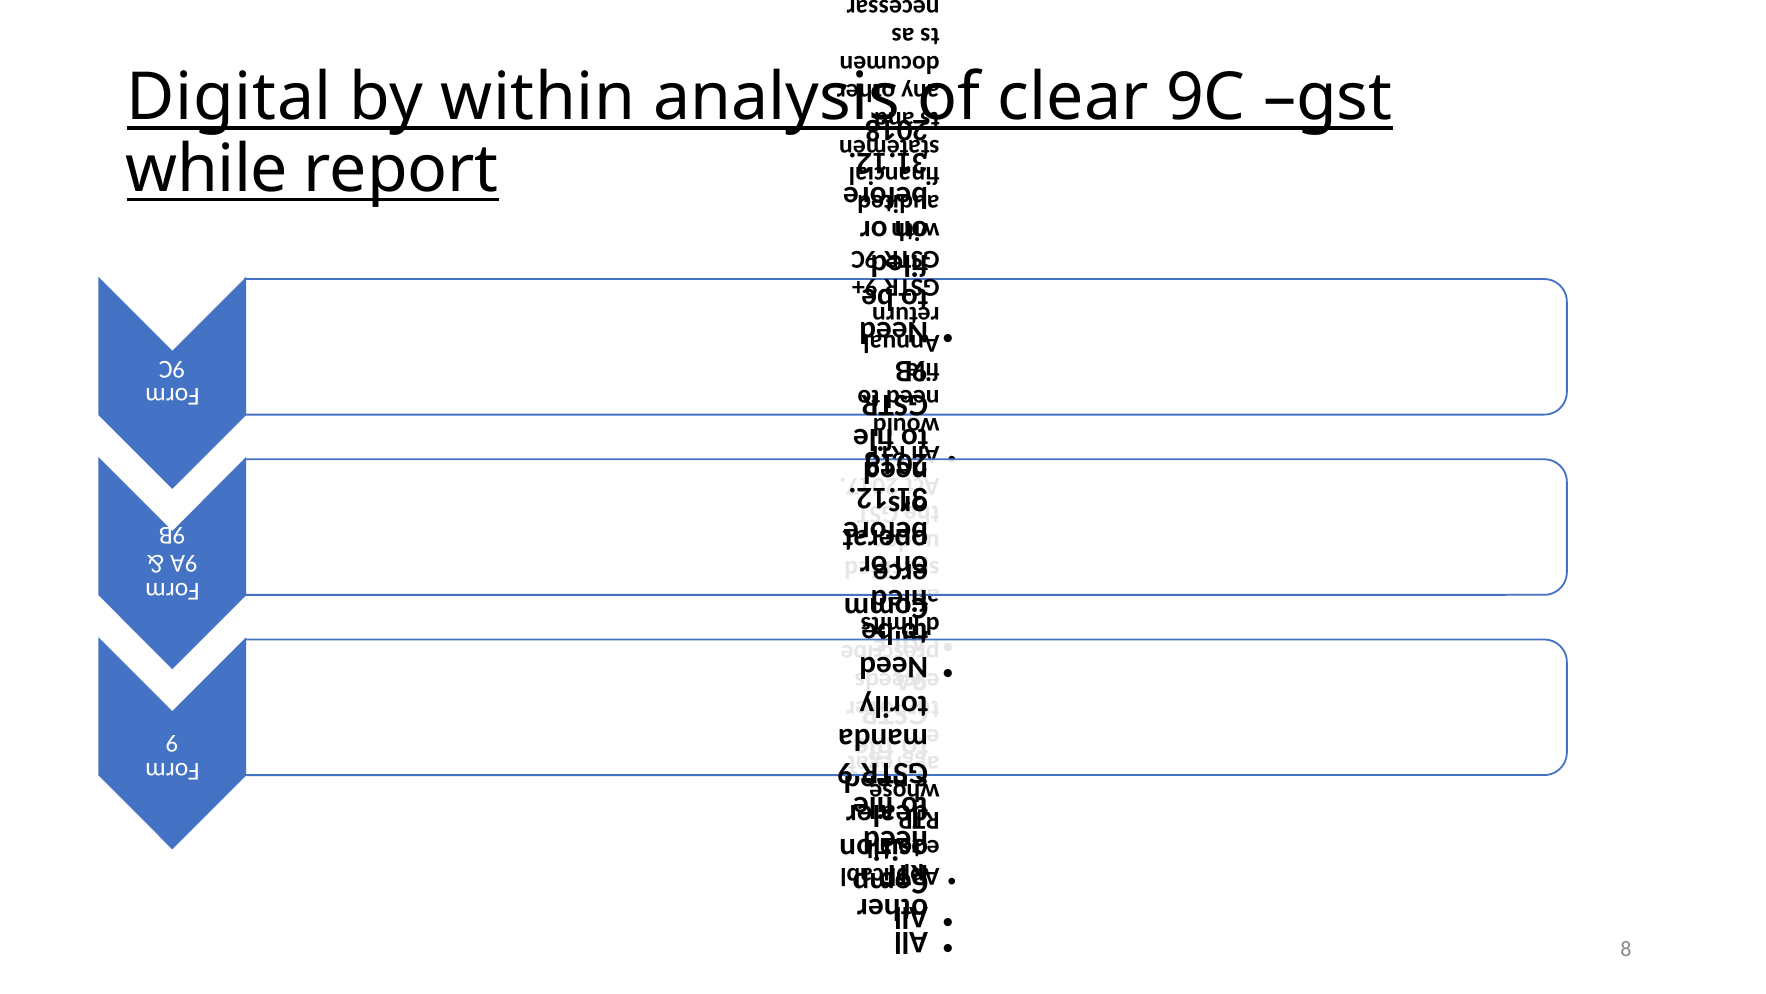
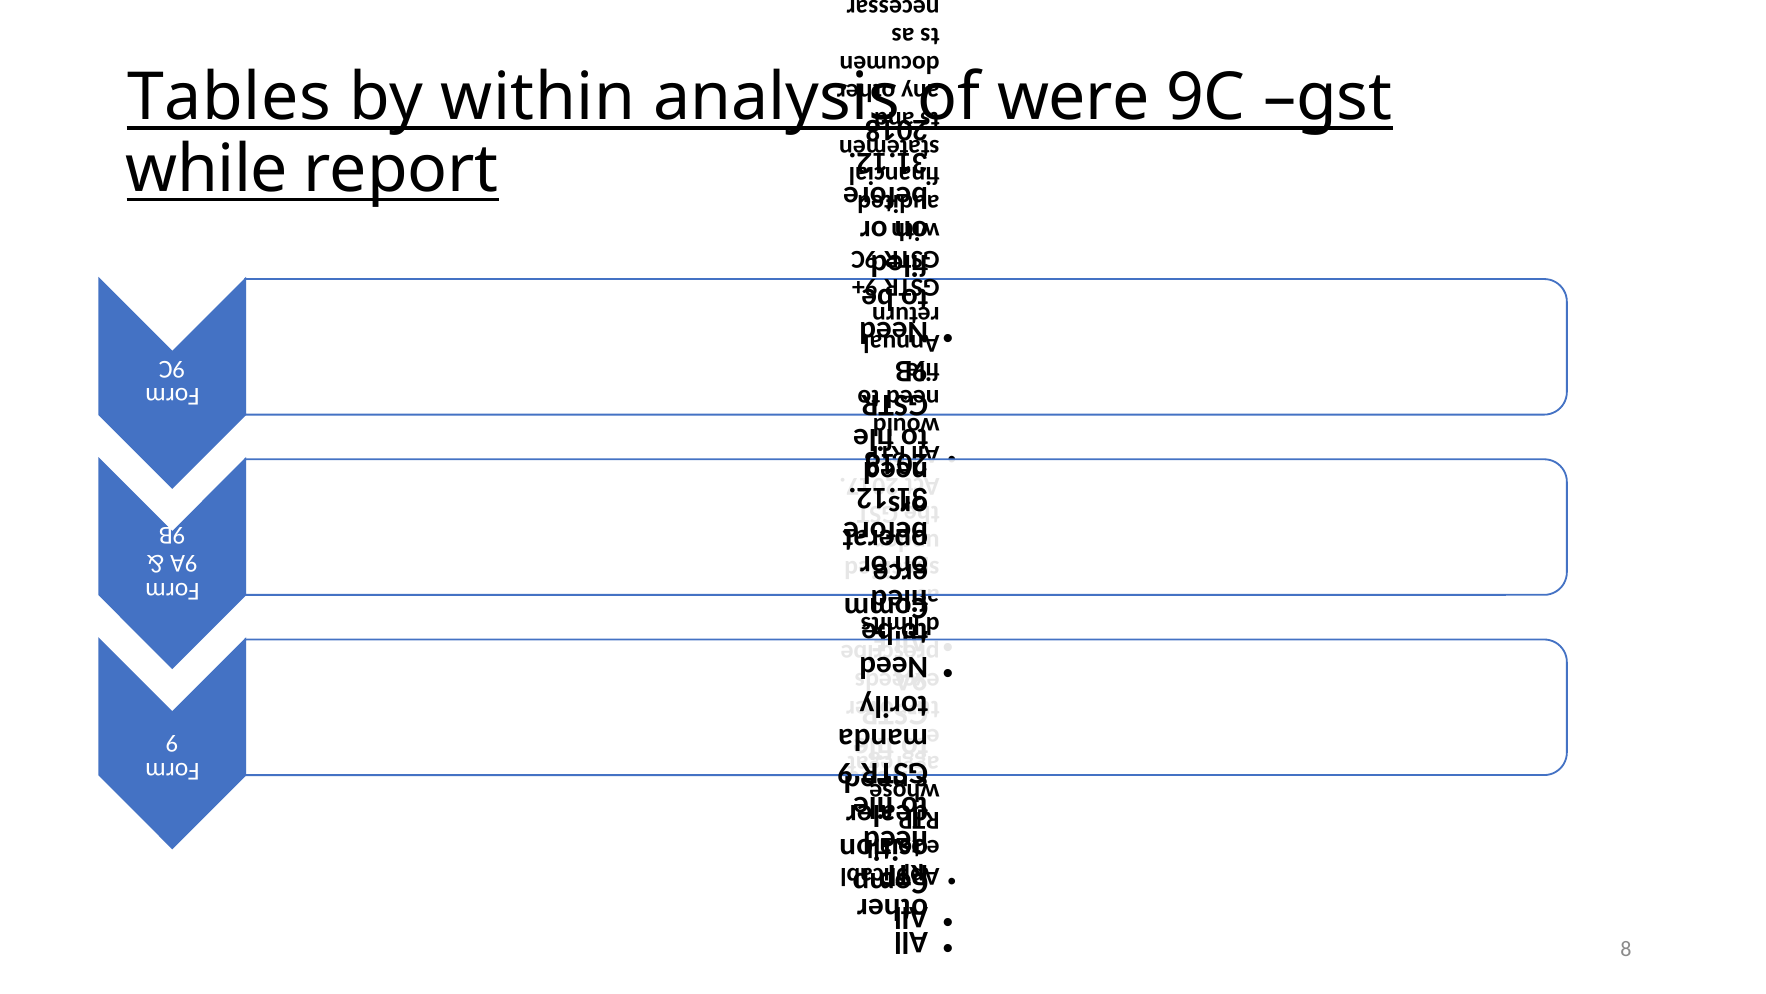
Digital: Digital -> Tables (229, 98)
clear: clear -> were (1073, 98)
